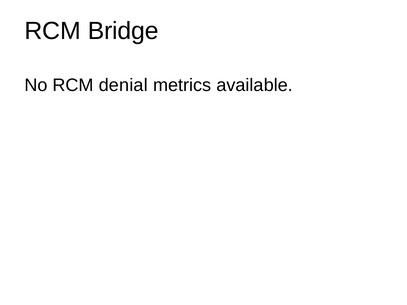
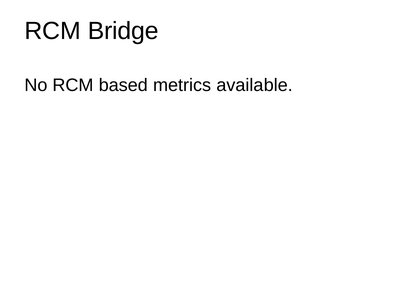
denial: denial -> based (123, 85)
